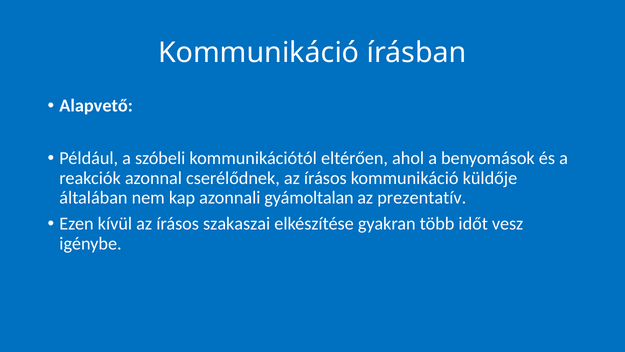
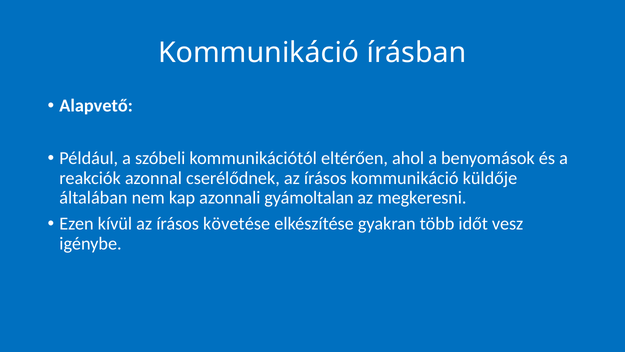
prezentatív: prezentatív -> megkeresni (422, 197)
szakaszai: szakaszai -> követése (237, 224)
